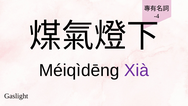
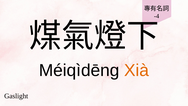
Xià colour: purple -> orange (137, 70)
